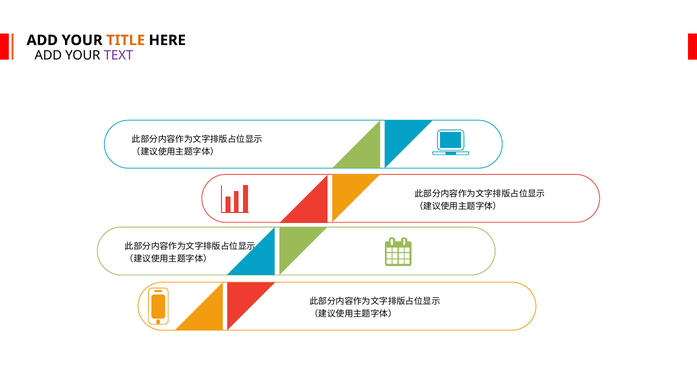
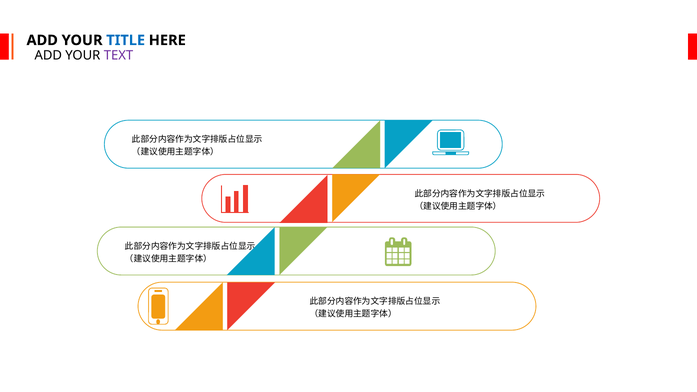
TITLE colour: orange -> blue (126, 40)
